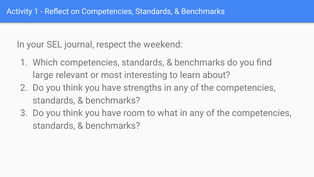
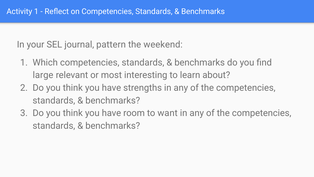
respect: respect -> pattern (111, 45)
what: what -> want (168, 113)
